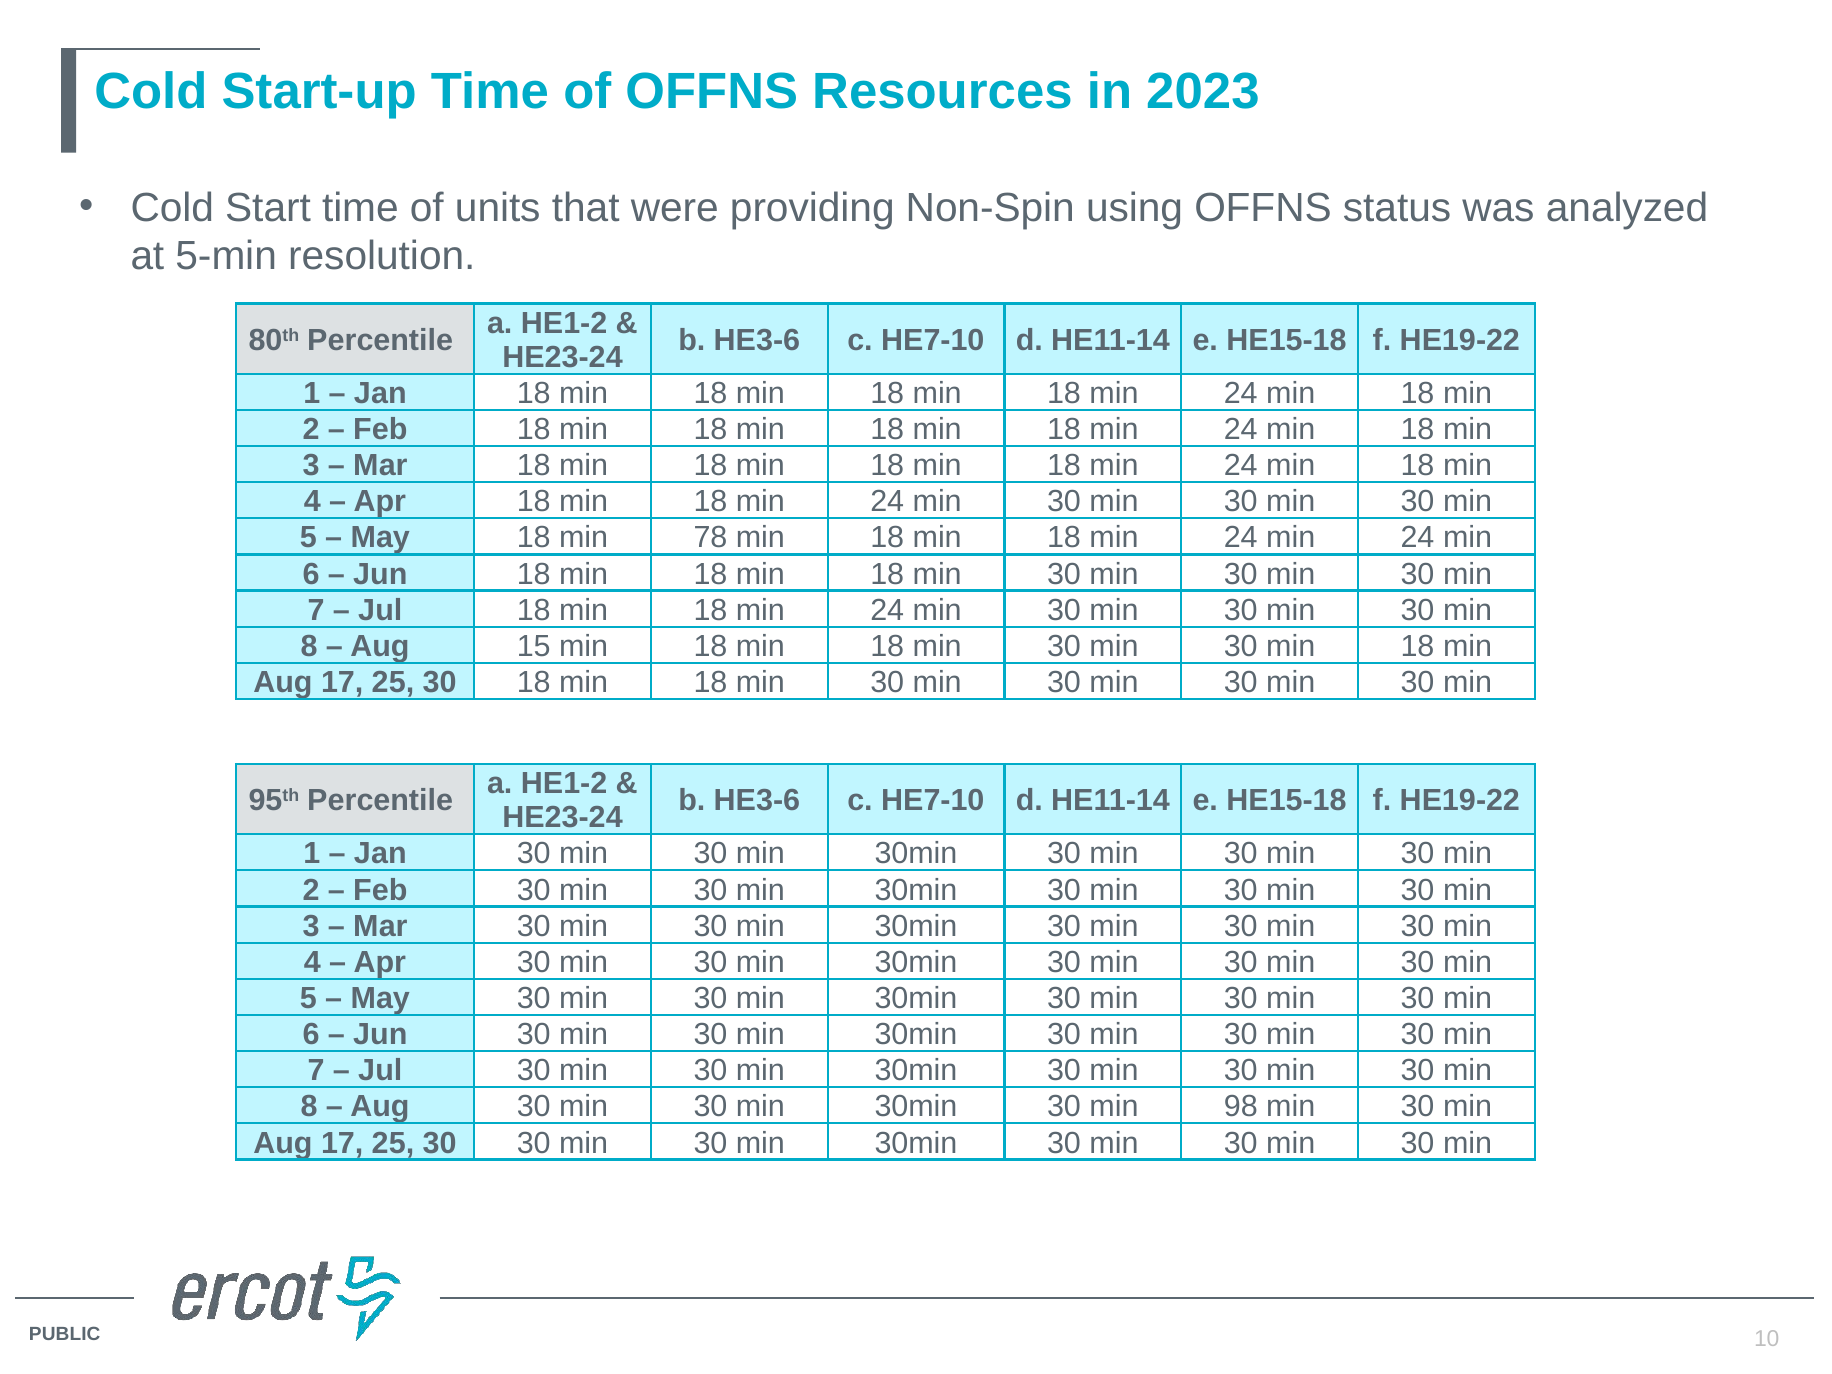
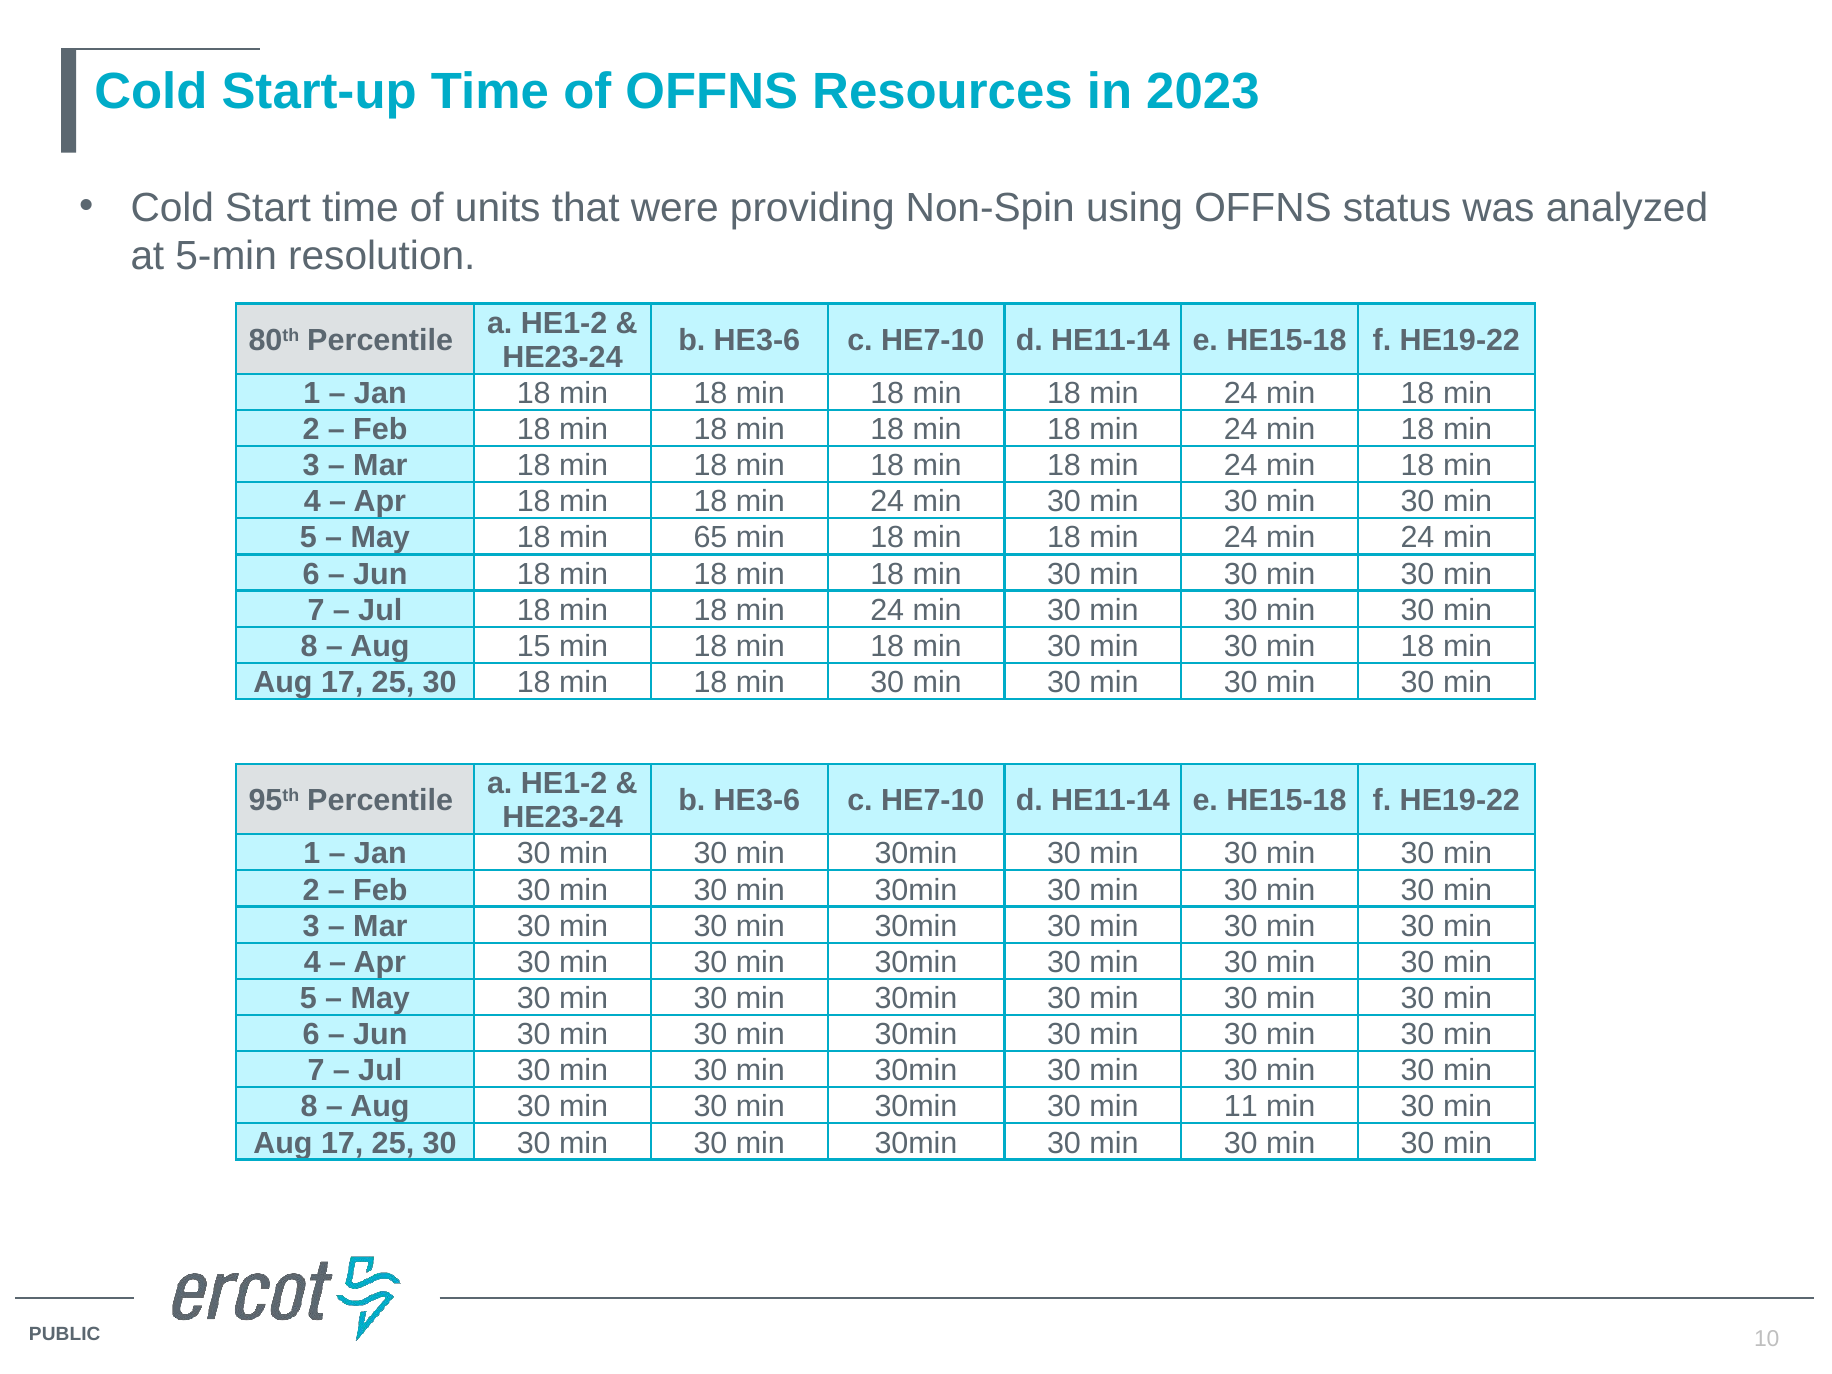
78: 78 -> 65 (710, 538)
98: 98 -> 11 (1241, 1107)
